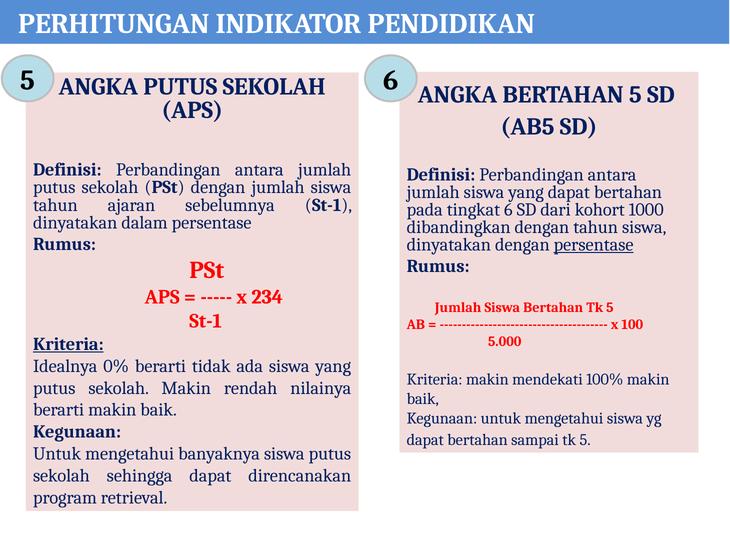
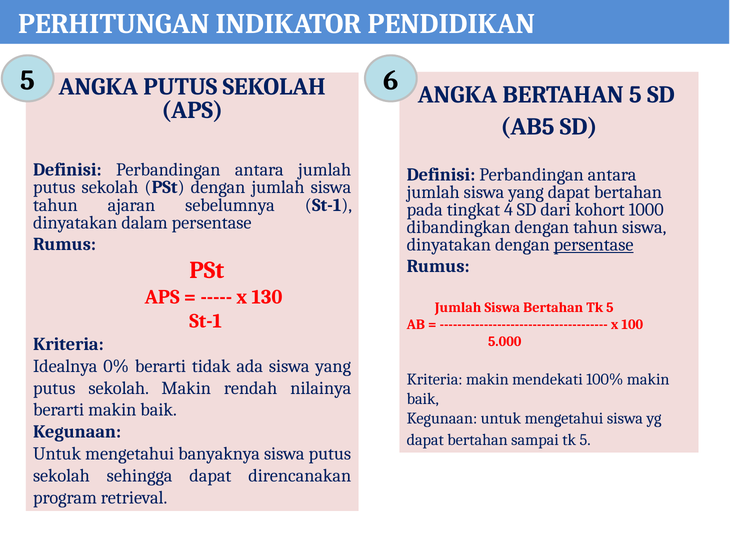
tingkat 6: 6 -> 4 (508, 209)
234: 234 -> 130 (267, 297)
Kriteria underline: present -> none (68, 344)
